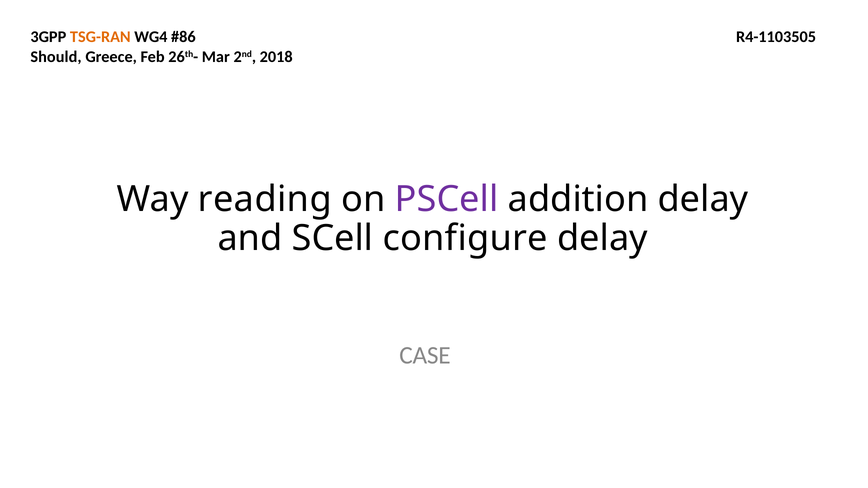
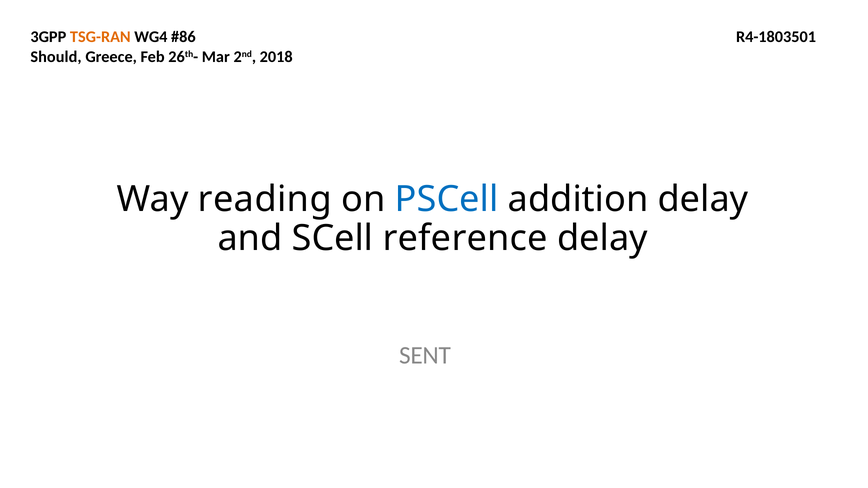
R4-1103505: R4-1103505 -> R4-1803501 (776, 37)
PSCell colour: purple -> blue (447, 199)
configure: configure -> reference (465, 238)
CASE: CASE -> SENT (425, 355)
